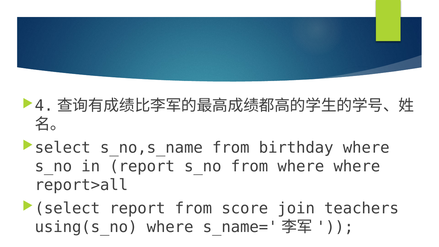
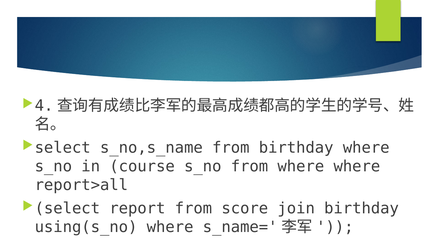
in report: report -> course (142, 166)
join teachers: teachers -> birthday (362, 208)
